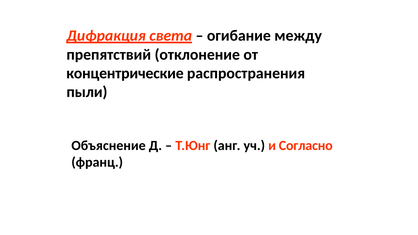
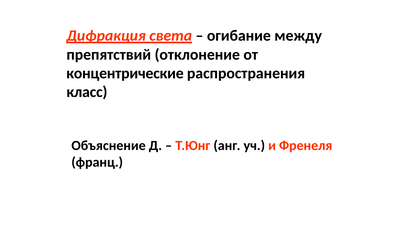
пыли: пыли -> класс (87, 92)
Согласно: Согласно -> Френеля (306, 146)
